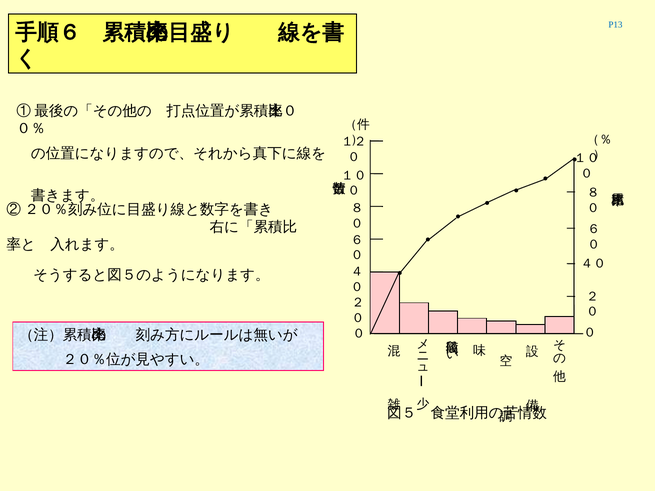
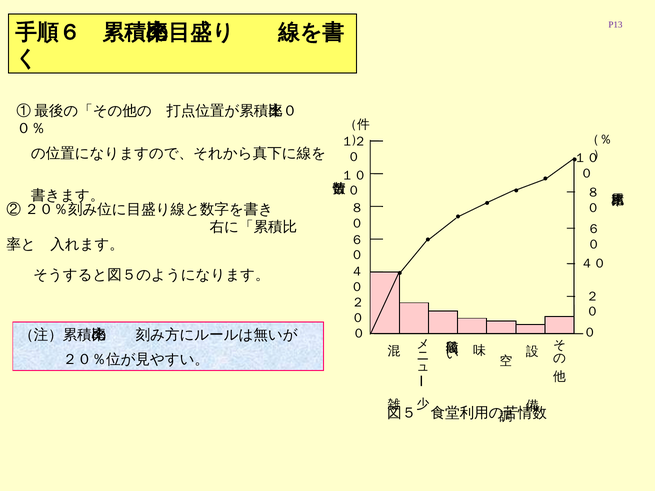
P13 colour: blue -> purple (615, 25)
